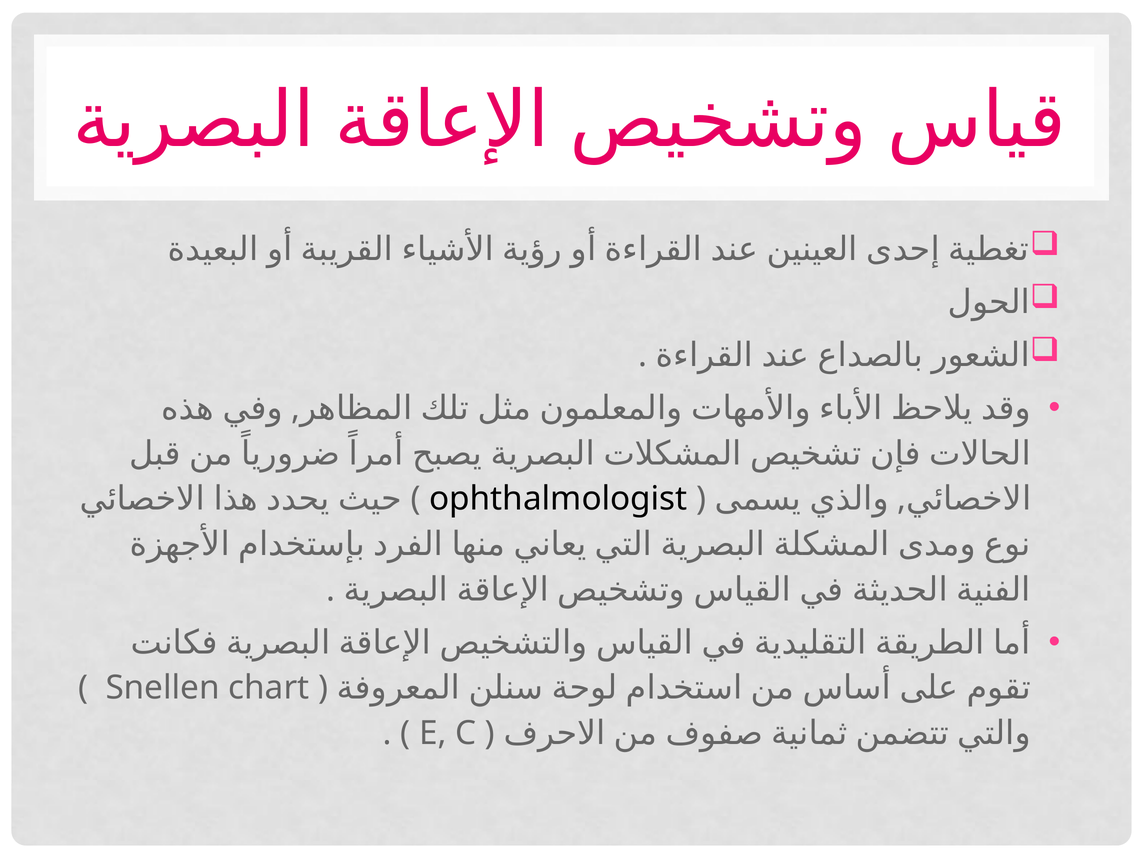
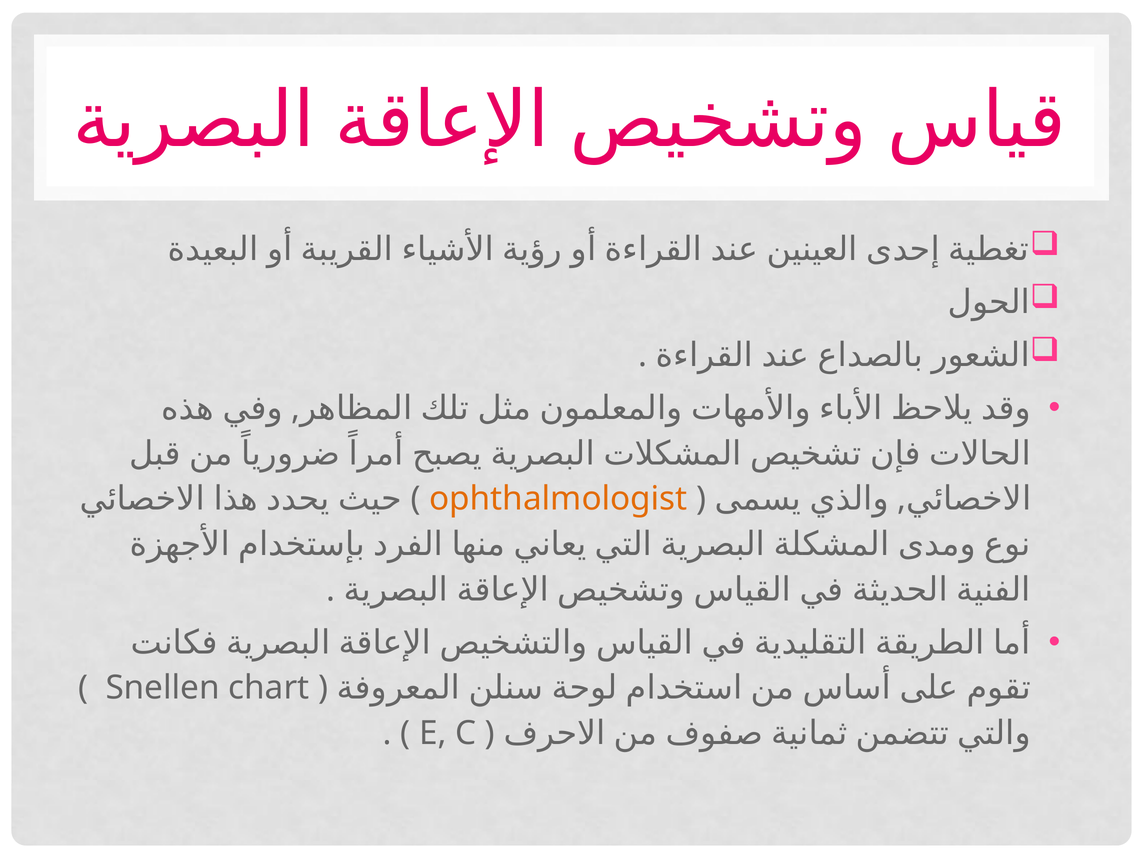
ophthalmologist colour: black -> orange (558, 499)
